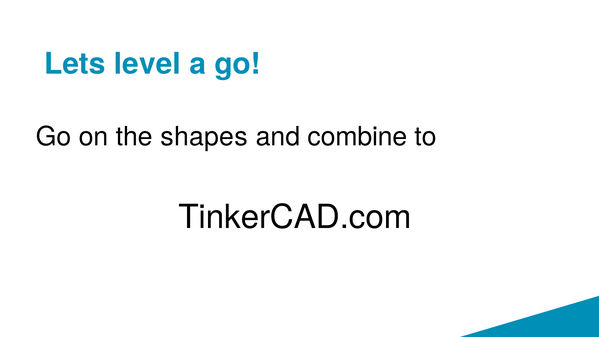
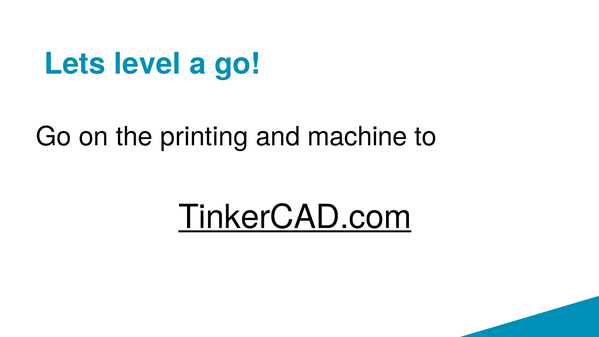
shapes: shapes -> printing (204, 137)
combine: combine -> machine (357, 137)
TinkerCAD.com underline: none -> present (295, 217)
